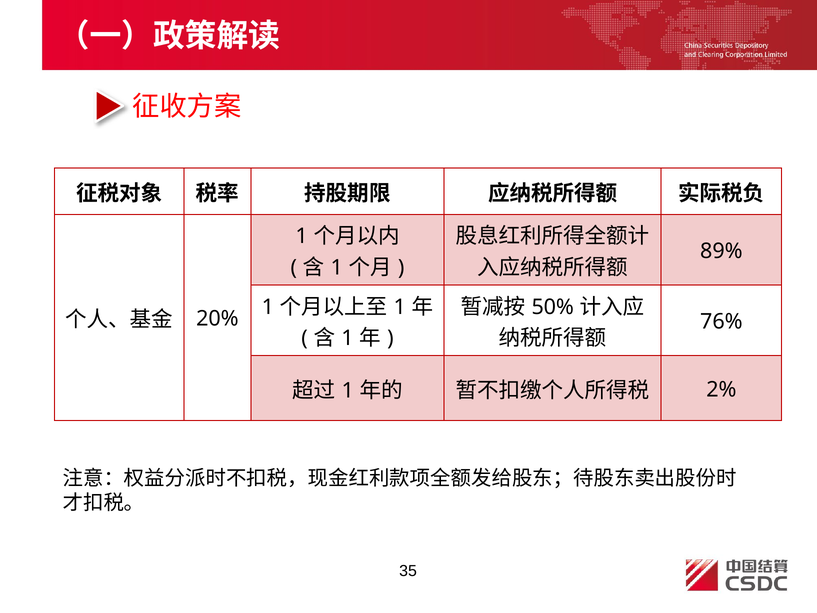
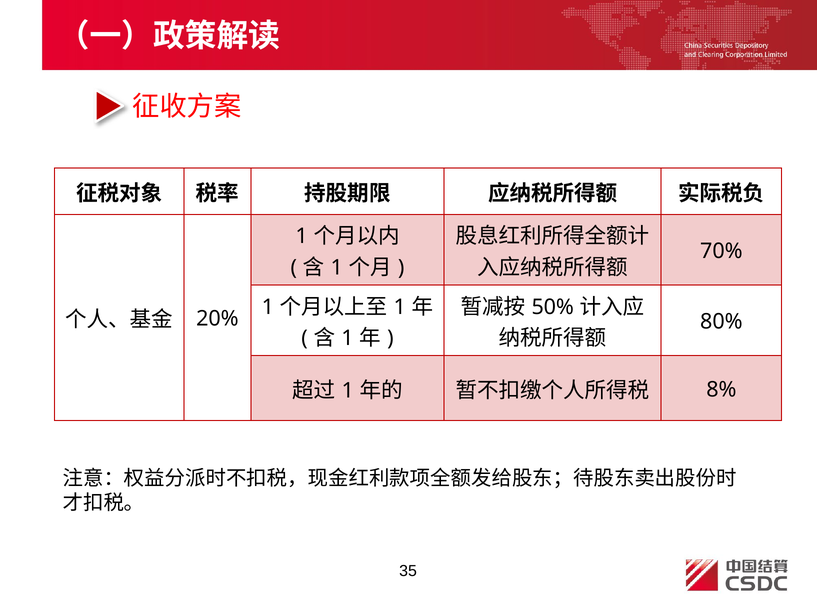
89%: 89% -> 70% (721, 251)
76%: 76% -> 80% (721, 321)
2%: 2% -> 8% (721, 389)
